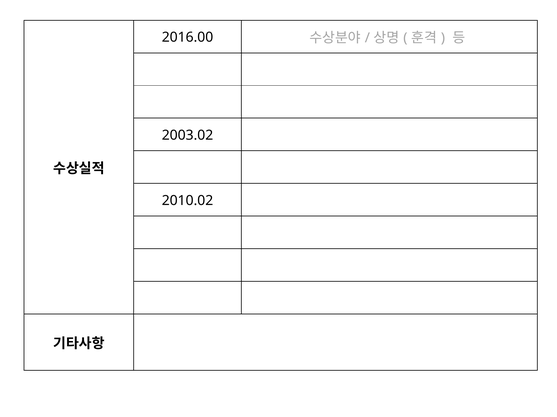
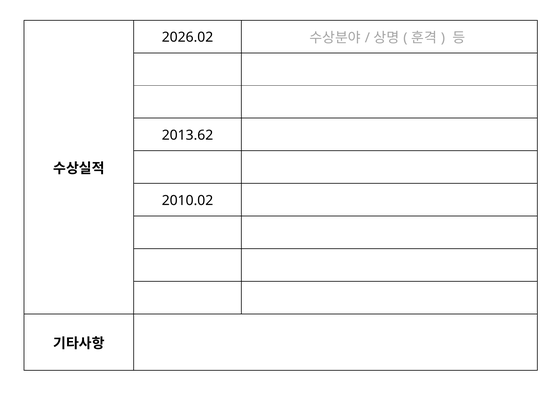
2016.00: 2016.00 -> 2026.02 (188, 37)
2003.02: 2003.02 -> 2013.62 (188, 135)
